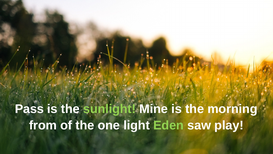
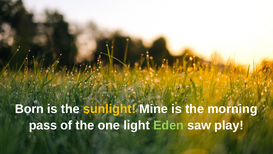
Pass: Pass -> Born (29, 109)
sunlight colour: light green -> yellow (110, 109)
from: from -> pass (43, 125)
